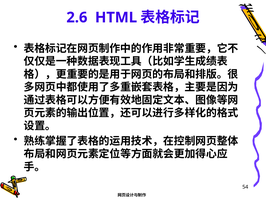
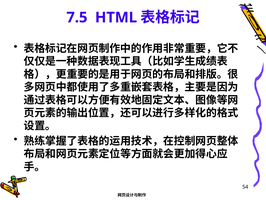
2.6: 2.6 -> 7.5 (77, 17)
